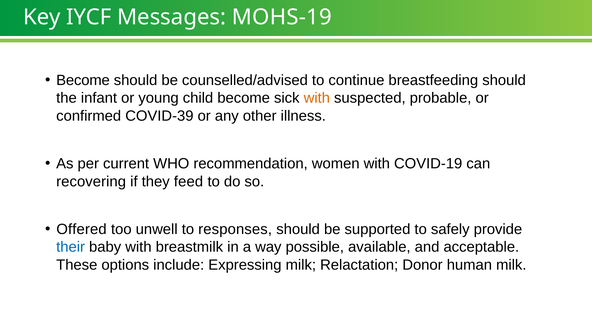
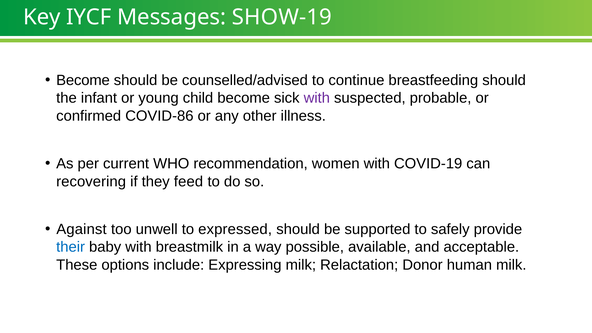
MOHS-19: MOHS-19 -> SHOW-19 (282, 17)
with colour: orange -> purple (317, 98)
COVID-39: COVID-39 -> COVID-86 (159, 116)
Offered: Offered -> Against (82, 229)
responses: responses -> expressed (235, 229)
